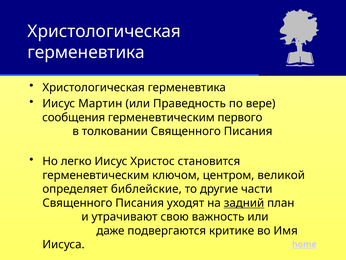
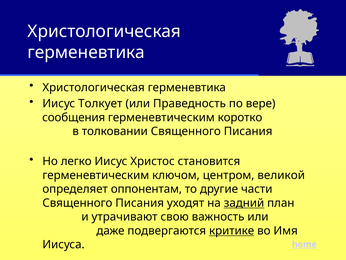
Мартин: Мартин -> Толкует (100, 103)
первого: первого -> коротко (240, 117)
библейские: библейские -> оппонентам (146, 189)
критике underline: none -> present (232, 230)
